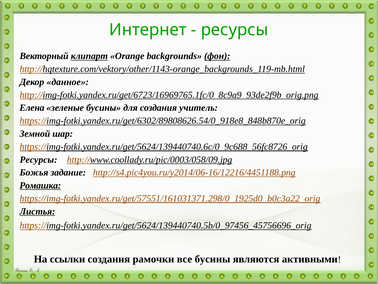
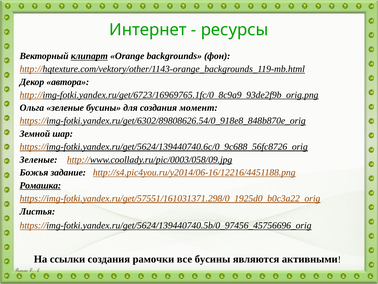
фон underline: present -> none (217, 56)
данное: данное -> автора (68, 82)
Елена: Елена -> Ольга (32, 108)
учитель: учитель -> момент (199, 108)
Ресурсы: Ресурсы -> Зеленые (39, 159)
Листья underline: present -> none (37, 211)
